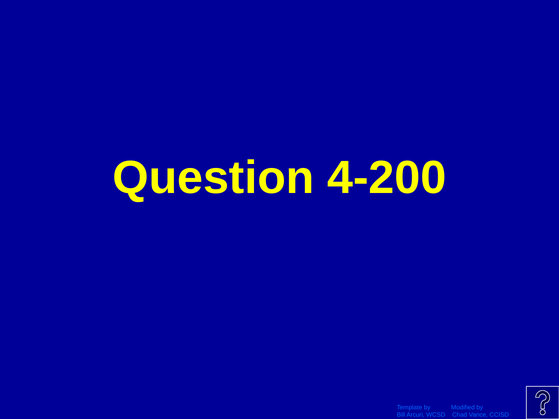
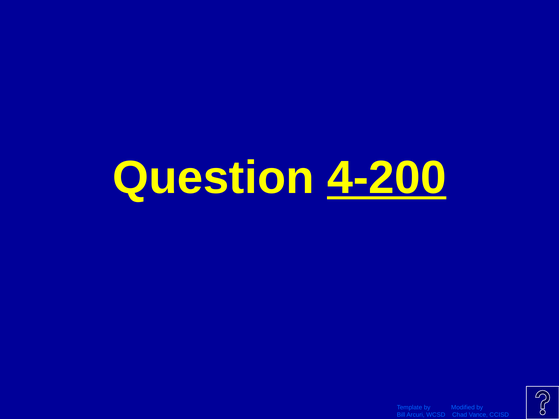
4-200 underline: none -> present (387, 178)
